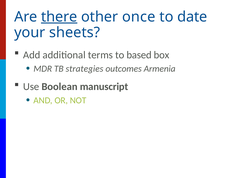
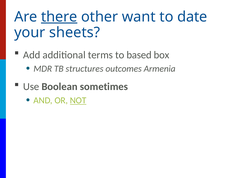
once: once -> want (139, 17)
strategies: strategies -> structures (85, 69)
manuscript: manuscript -> sometimes (104, 87)
NOT underline: none -> present (78, 100)
